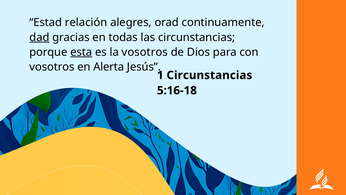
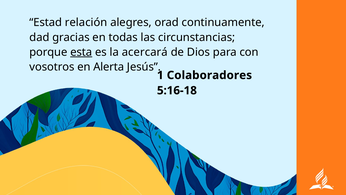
dad underline: present -> none (39, 37)
la vosotros: vosotros -> acercará (145, 52)
1 Circunstancias: Circunstancias -> Colaboradores (209, 75)
